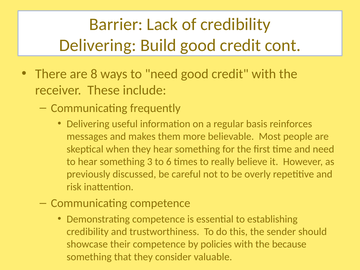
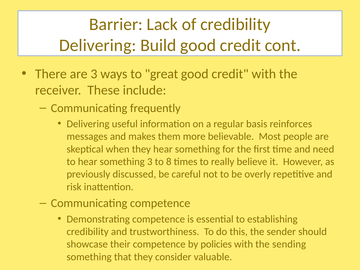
are 8: 8 -> 3 (94, 74)
to need: need -> great (161, 74)
6: 6 -> 8 (169, 162)
because: because -> sending (289, 244)
